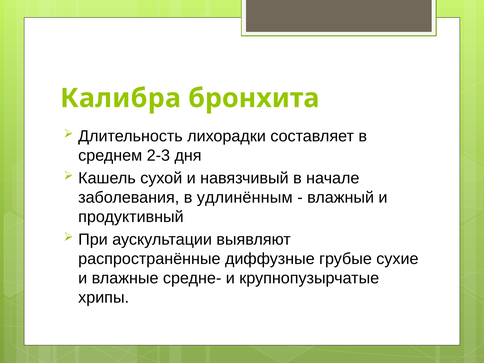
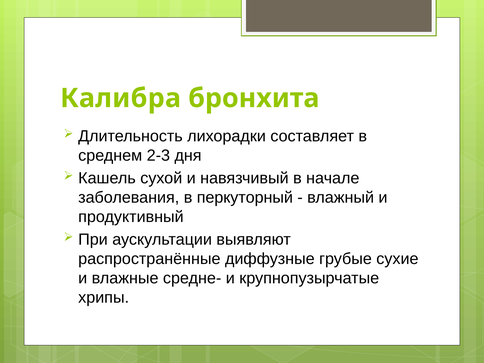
удлинённым: удлинённым -> перкуторный (245, 198)
